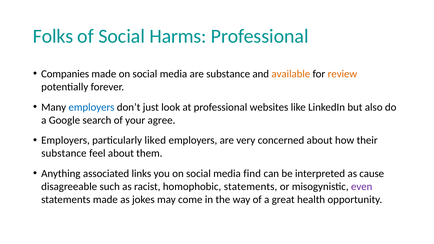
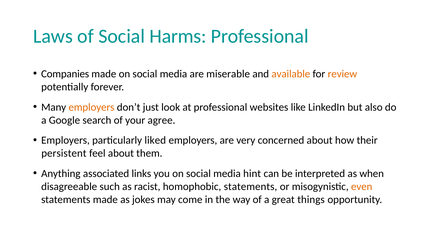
Folks: Folks -> Laws (53, 36)
are substance: substance -> miserable (228, 74)
employers colour: blue -> orange (91, 107)
substance: substance -> persistent (64, 153)
find: find -> hint (252, 174)
cause: cause -> when (372, 174)
even colour: purple -> orange (362, 187)
health: health -> things (311, 200)
